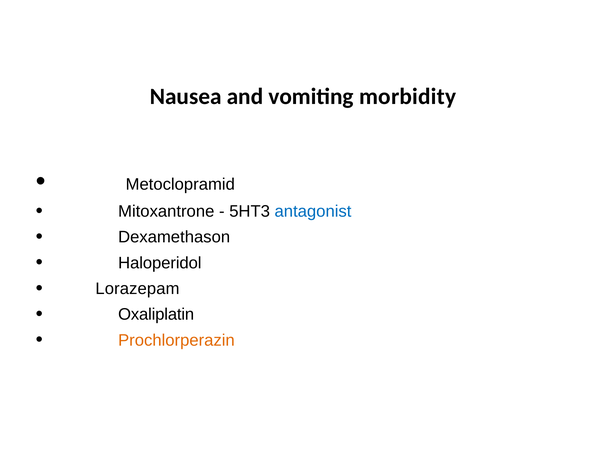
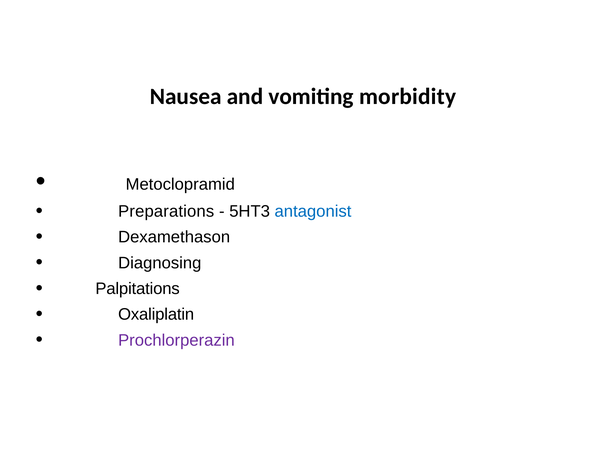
Mitoxantrone: Mitoxantrone -> Preparations (166, 211)
Haloperidol: Haloperidol -> Diagnosing (160, 263)
Lorazepam: Lorazepam -> Palpitations (138, 289)
Prochlorperazin colour: orange -> purple (176, 340)
